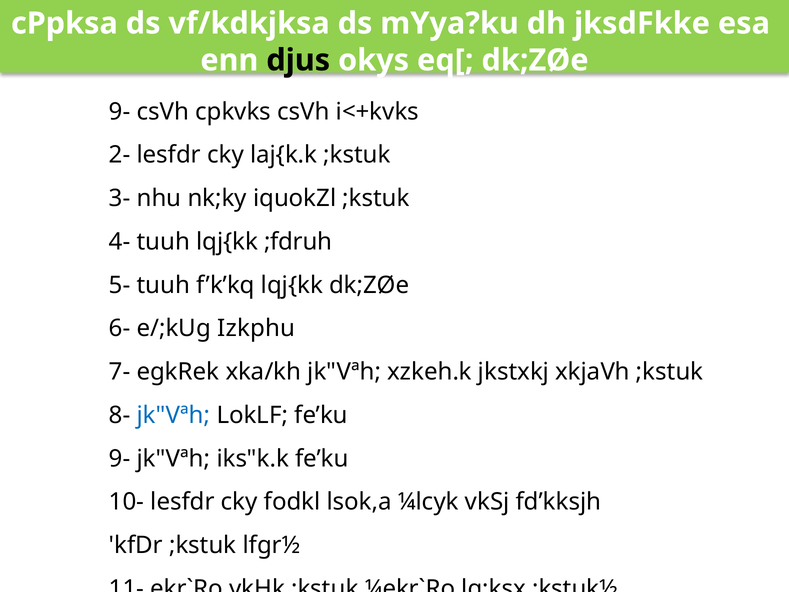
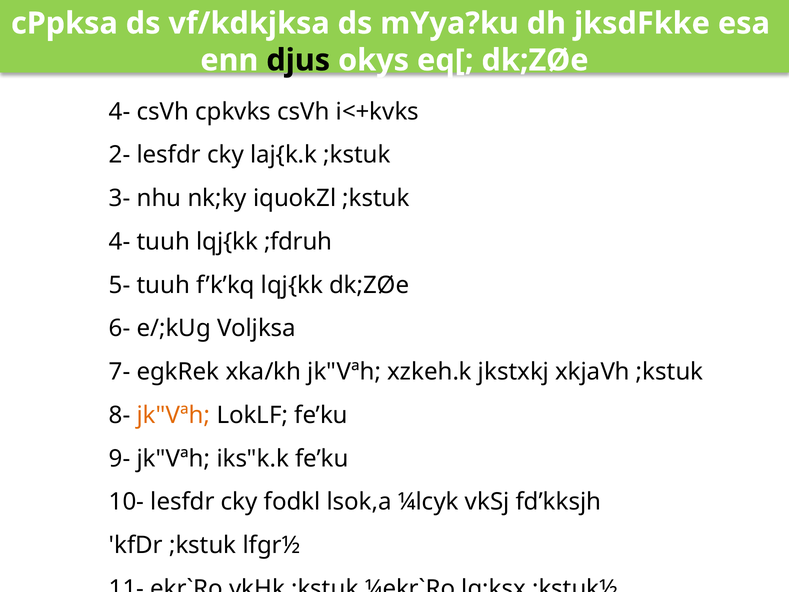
9-: 9- -> 4- (120, 112)
Izkphu: Izkphu -> Voljksa (256, 328)
jk"Vªh colour: blue -> orange (173, 415)
